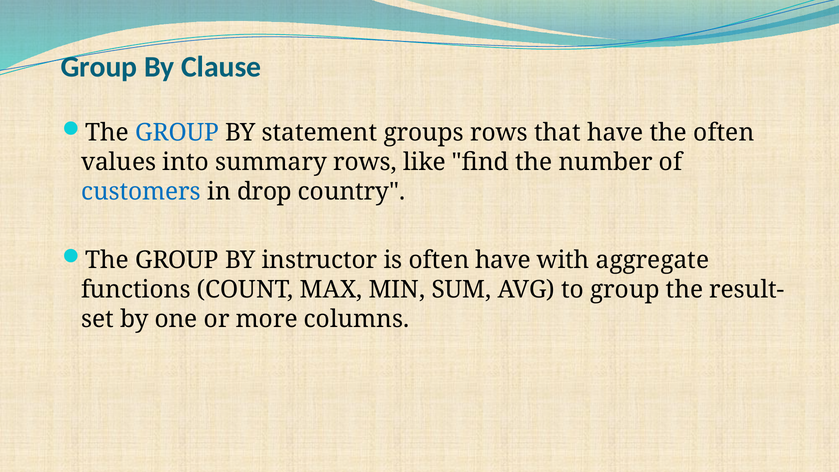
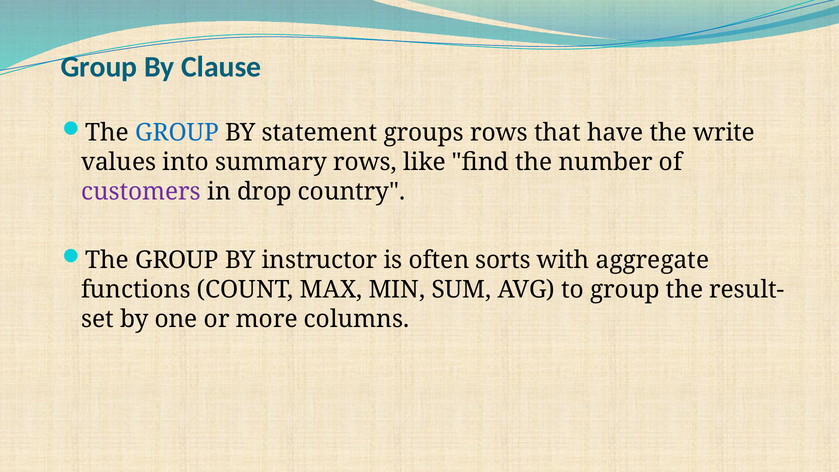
the often: often -> write (724, 133)
customers colour: blue -> purple (141, 192)
often have: have -> sorts (503, 260)
